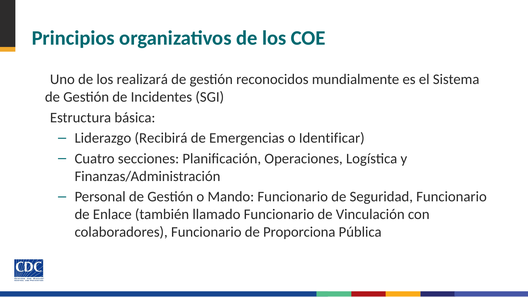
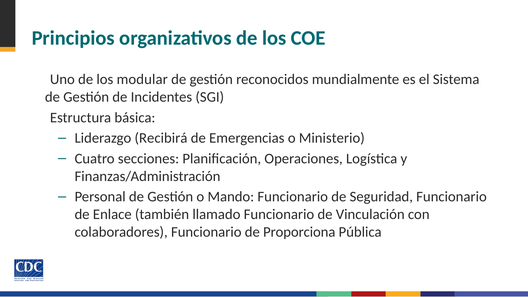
realizará: realizará -> modular (142, 79)
Identificar: Identificar -> Ministerio (332, 138)
